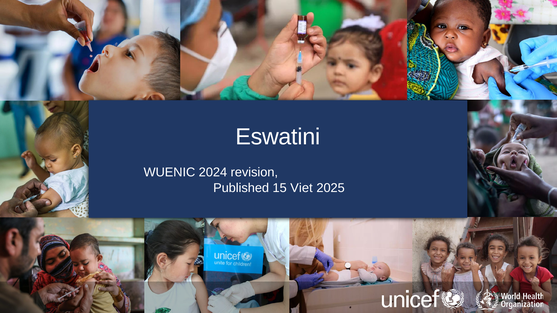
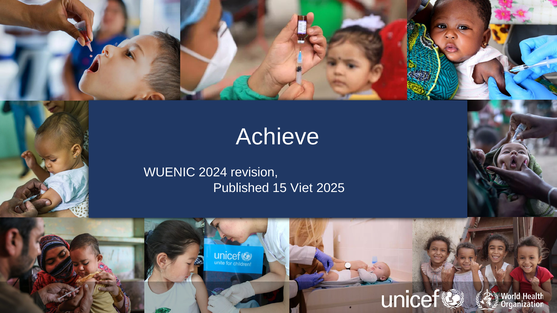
Eswatini: Eswatini -> Achieve (278, 137)
